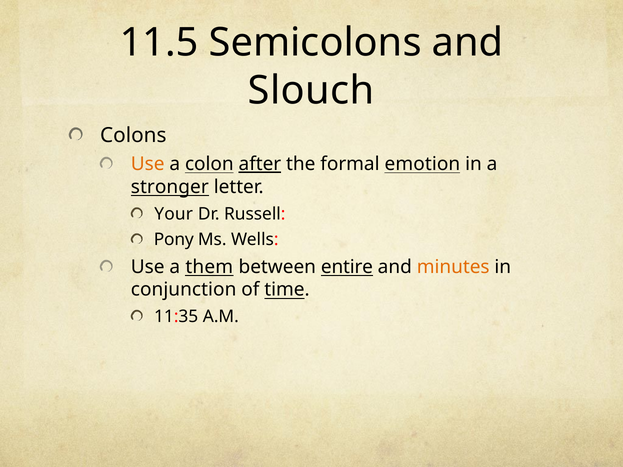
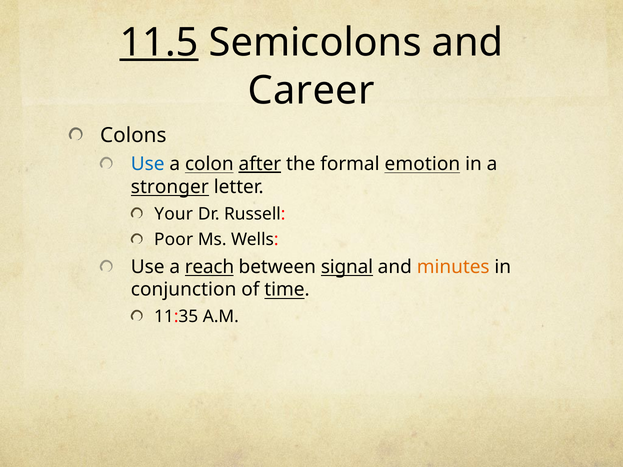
11.5 underline: none -> present (159, 43)
Slouch: Slouch -> Career (311, 91)
Use colour: orange -> blue (148, 164)
Pony: Pony -> Poor (174, 240)
them: them -> reach (209, 267)
entire: entire -> signal (347, 267)
